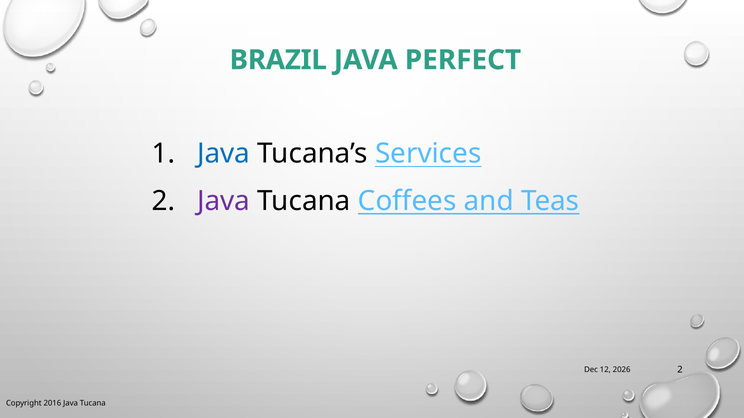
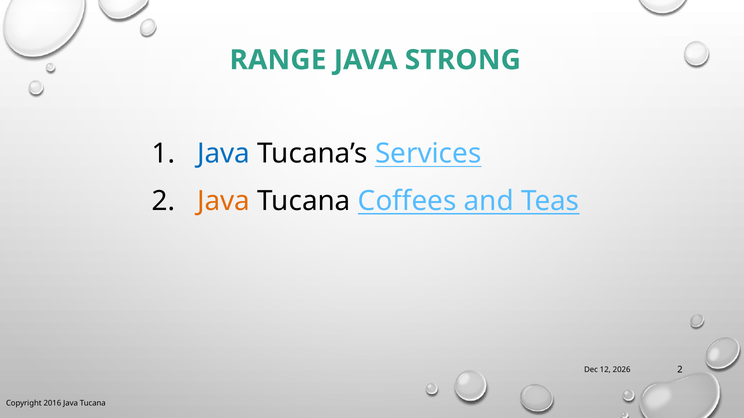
BRAZIL: BRAZIL -> RANGE (278, 60)
PERFECT: PERFECT -> STRONG (463, 60)
Java colour: purple -> orange (224, 201)
